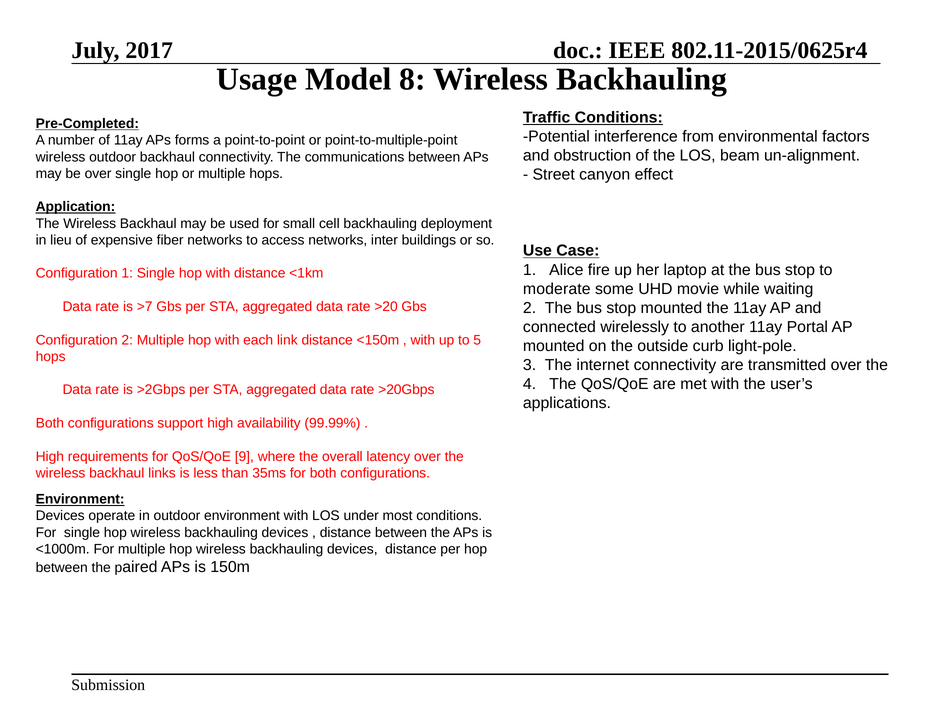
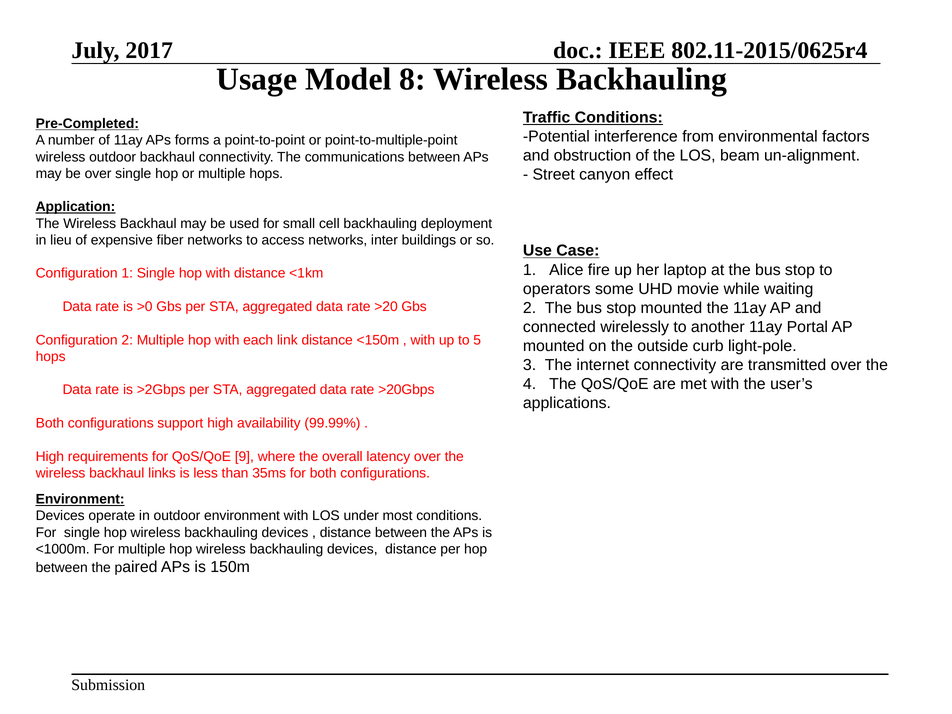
moderate: moderate -> operators (557, 289)
>7: >7 -> >0 (145, 307)
